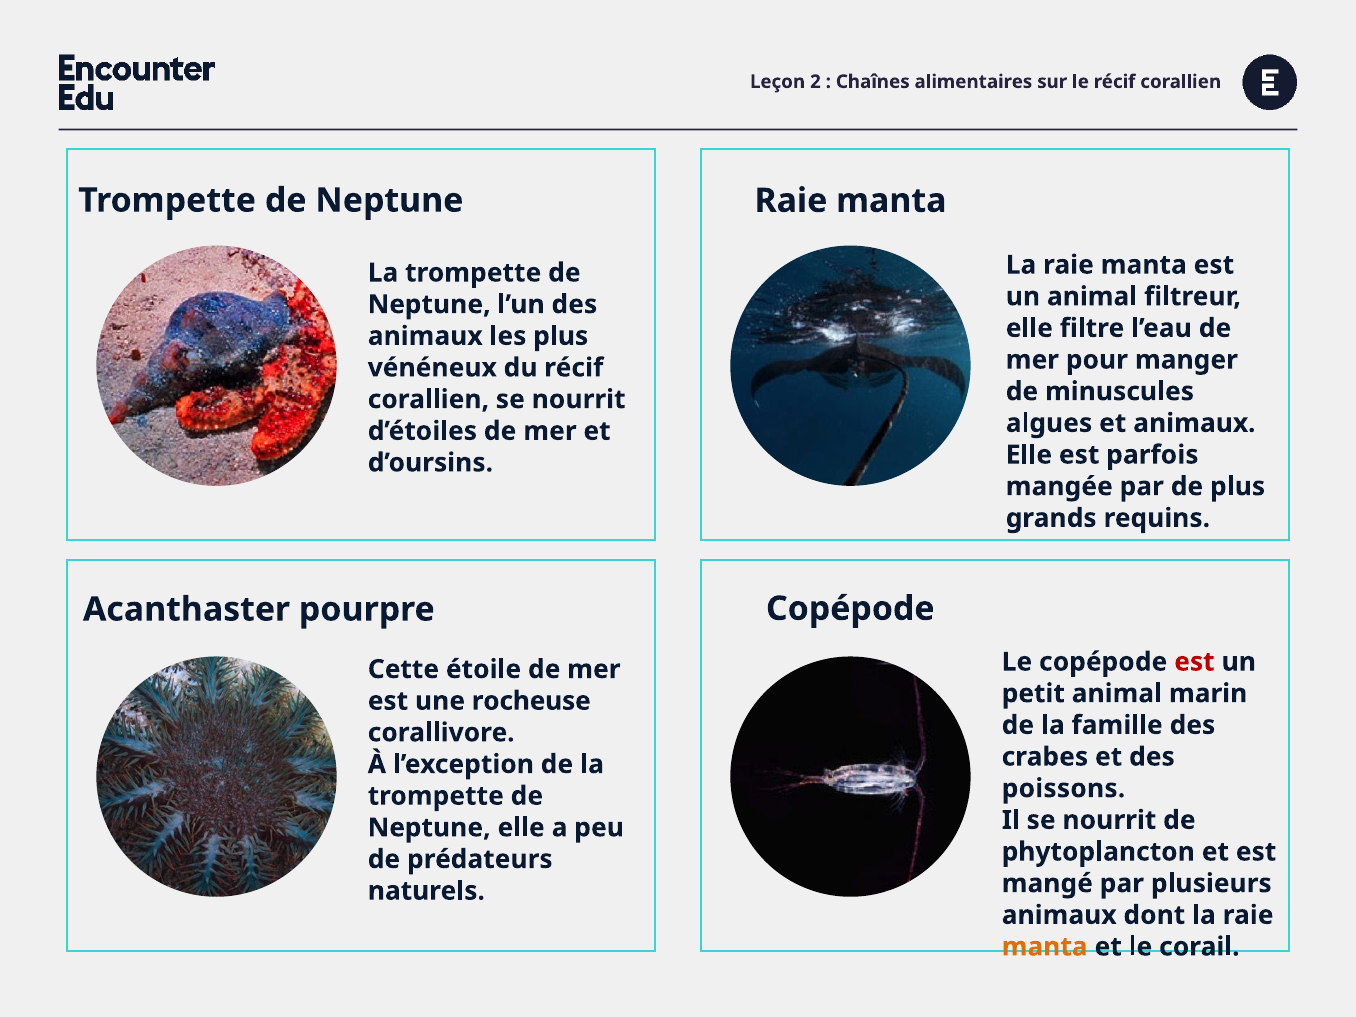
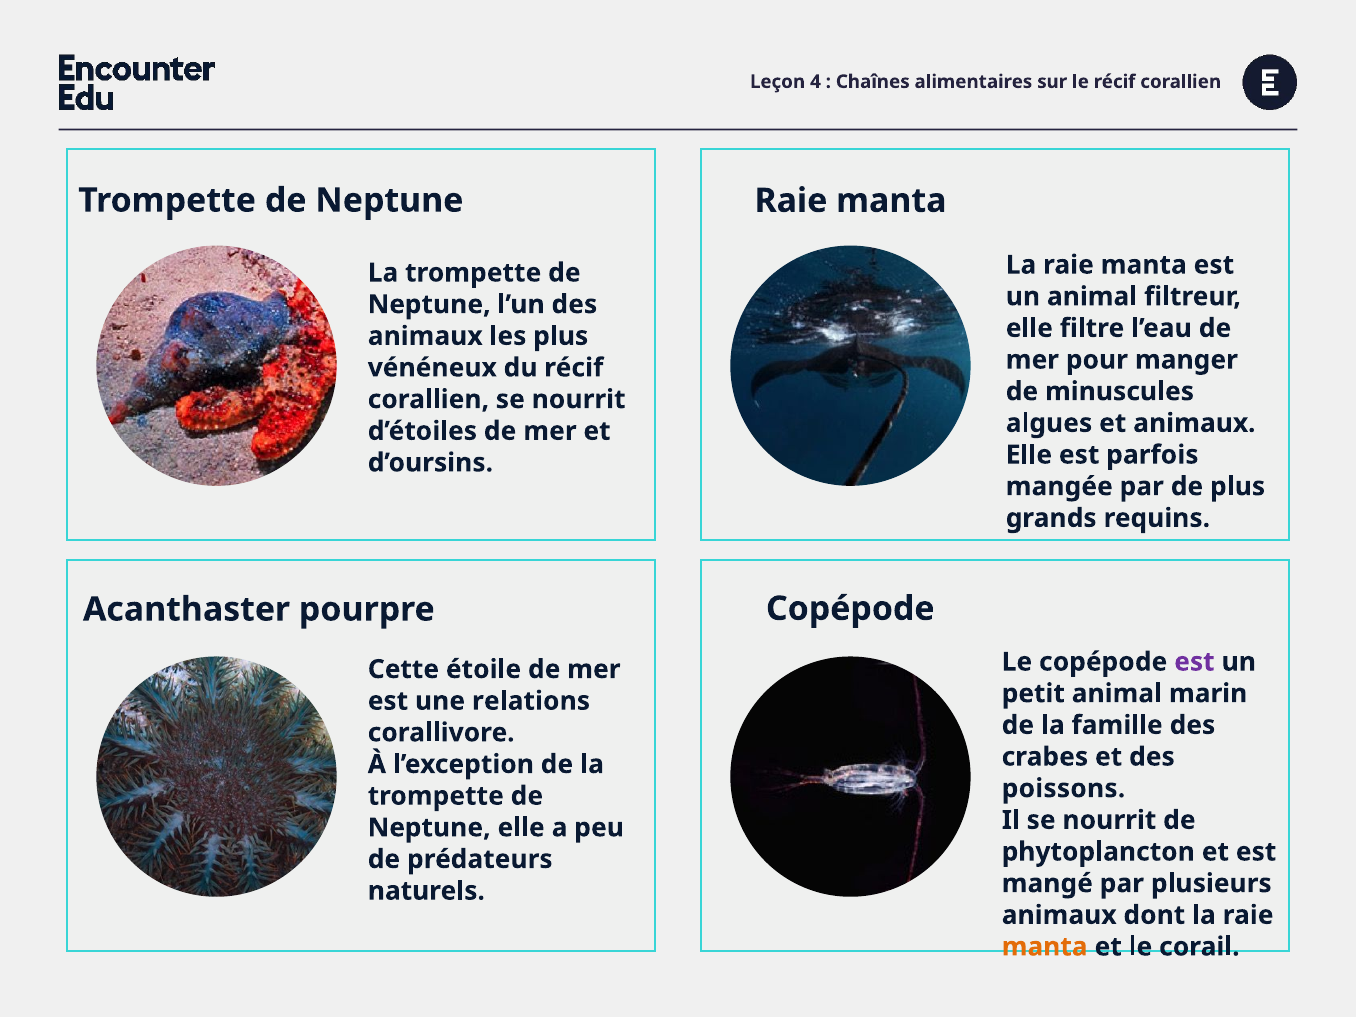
2: 2 -> 4 (815, 82)
est colour: red -> purple (1194, 662)
rocheuse: rocheuse -> relations (531, 701)
